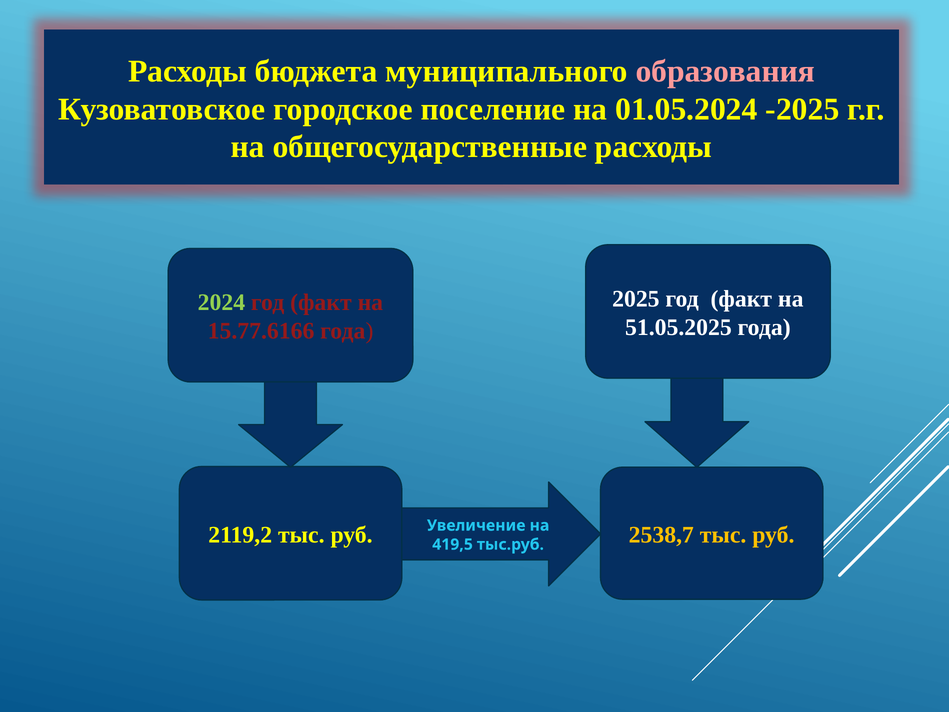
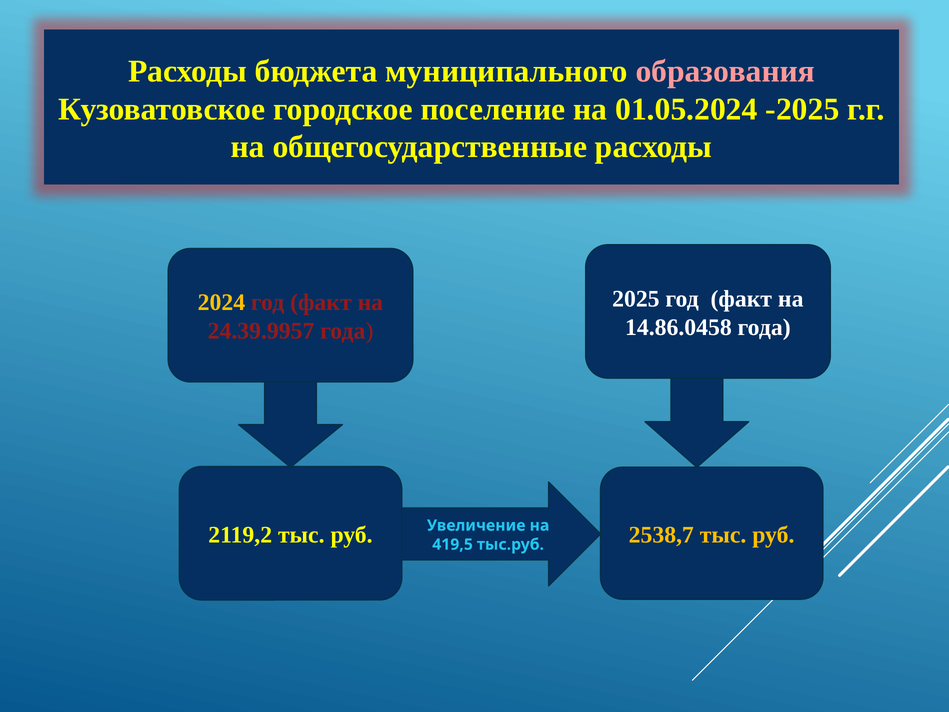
2024 colour: light green -> yellow (221, 302)
51.05.2025: 51.05.2025 -> 14.86.0458 (678, 327)
15.77.6166: 15.77.6166 -> 24.39.9957 (261, 331)
